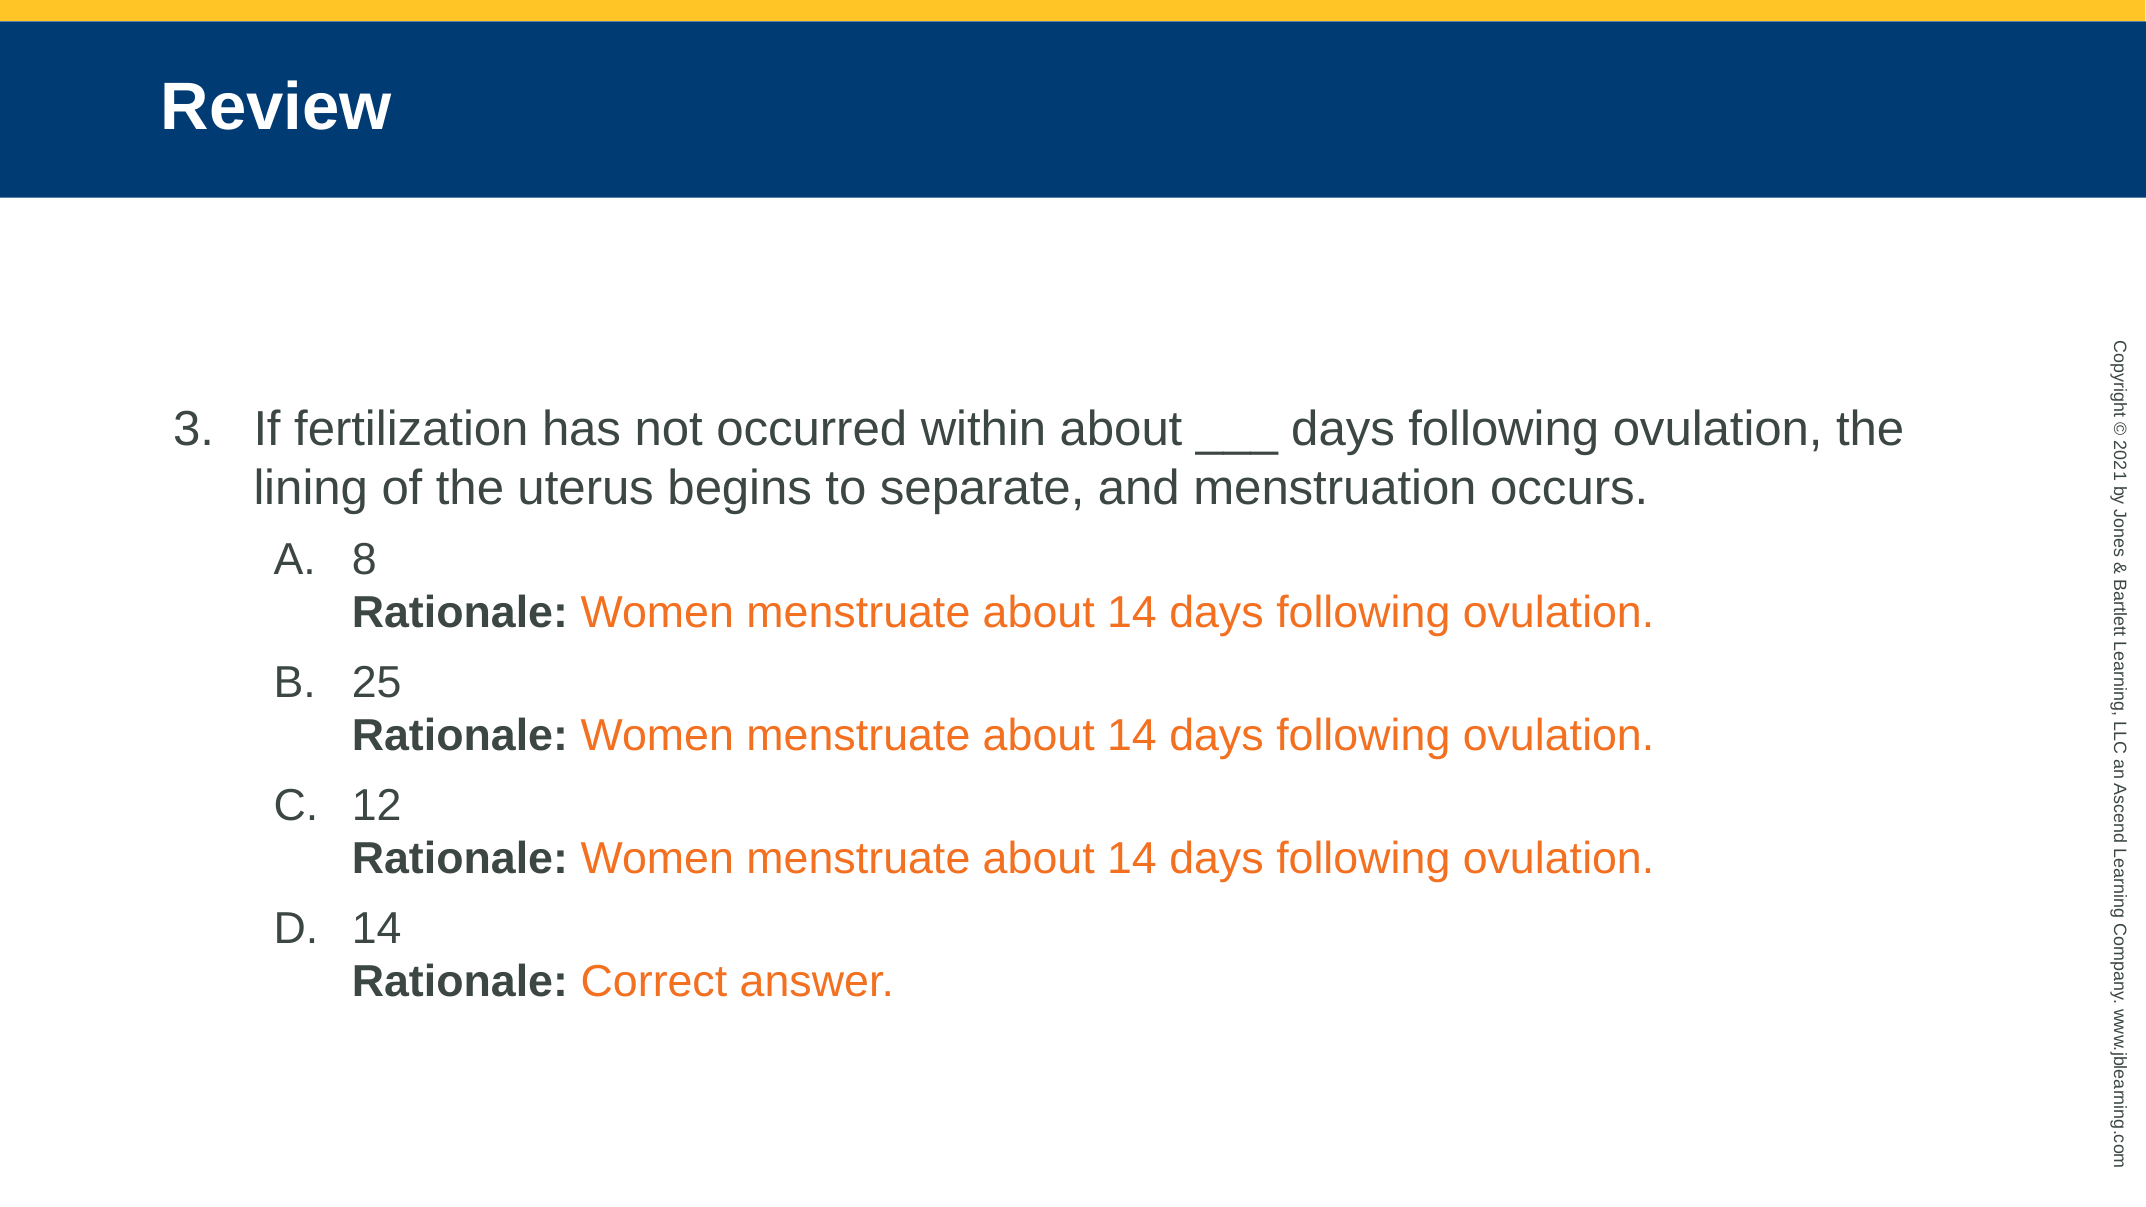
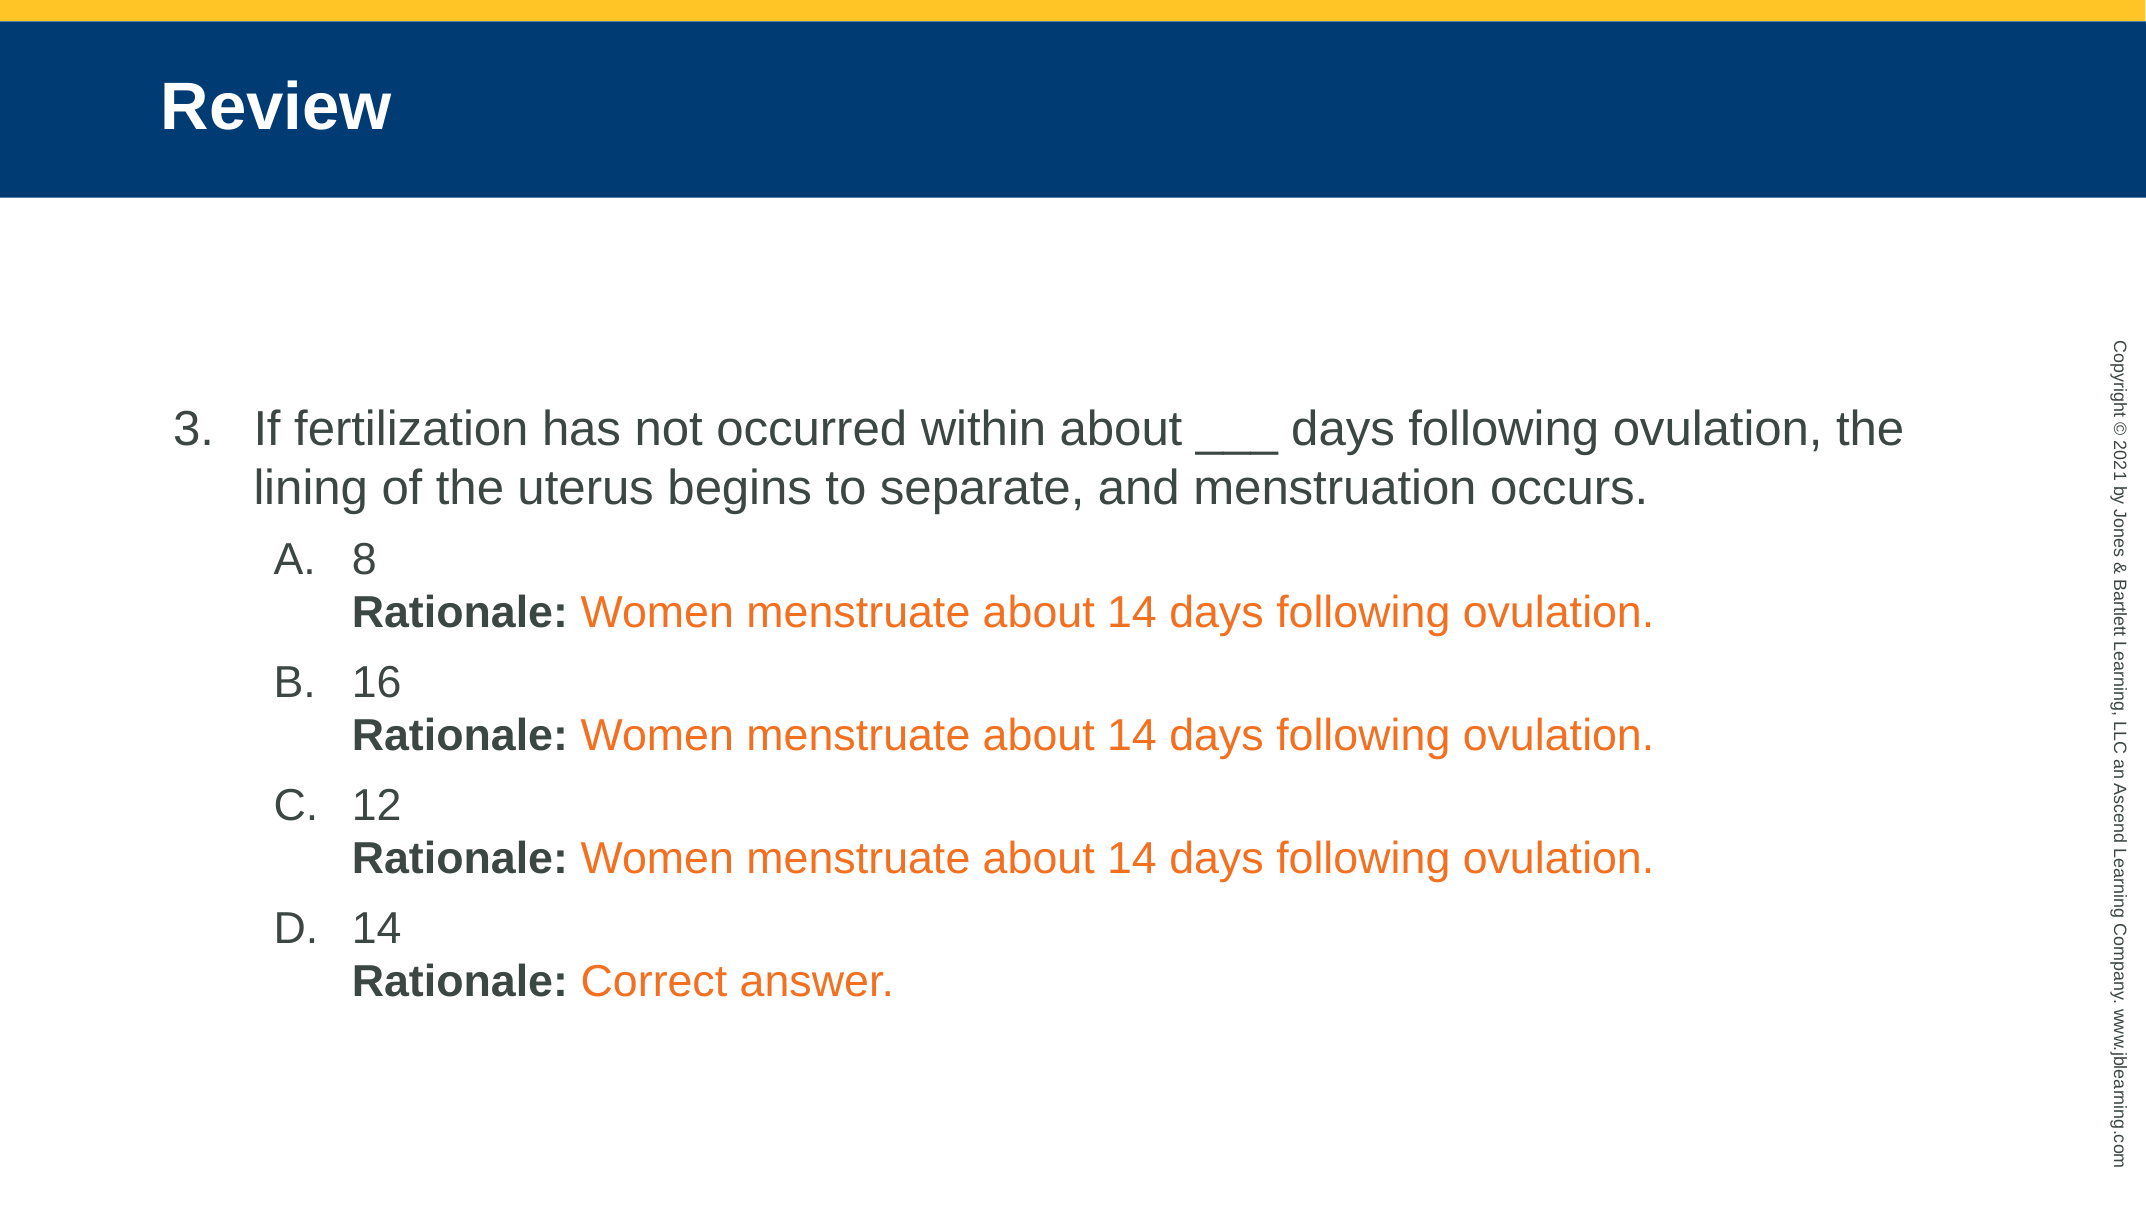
25: 25 -> 16 (377, 683)
